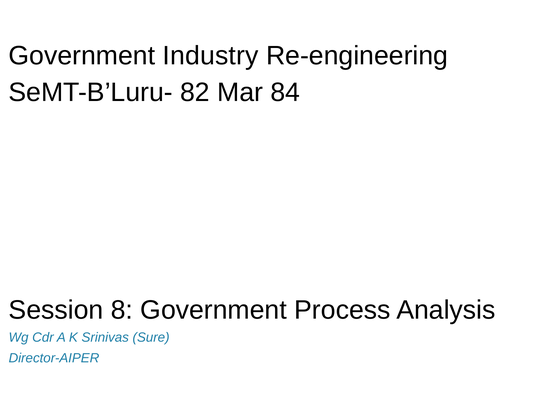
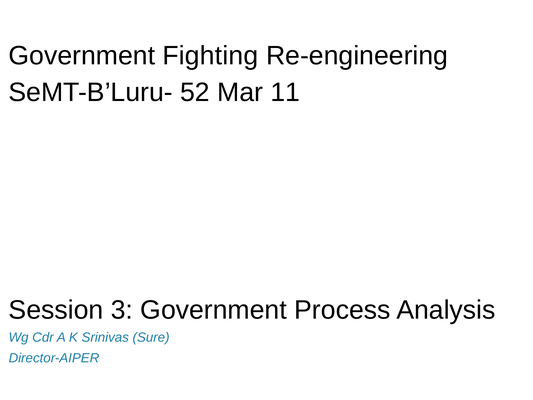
Industry: Industry -> Fighting (210, 56)
82: 82 -> 52 (195, 92)
84: 84 -> 11 (285, 92)
8: 8 -> 3 (122, 310)
